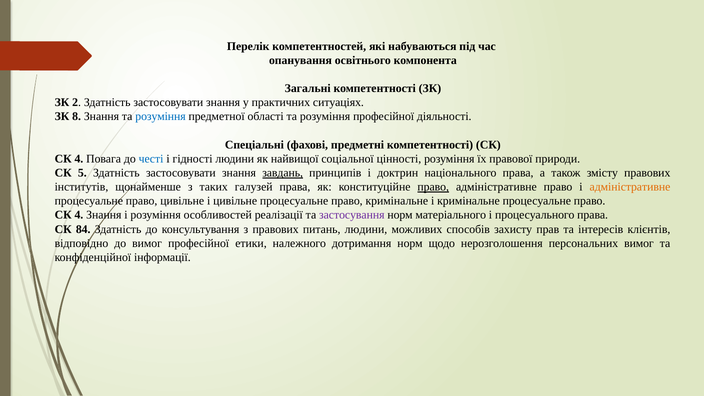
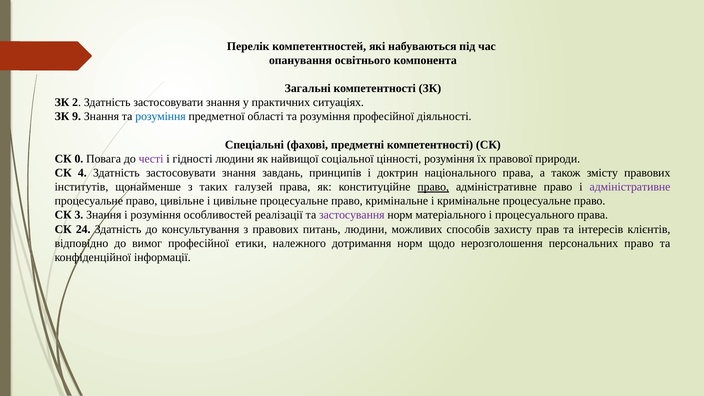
8: 8 -> 9 (77, 117)
4: 4 -> 0 (79, 159)
честі colour: blue -> purple (151, 159)
5: 5 -> 4 (82, 173)
завдань underline: present -> none (283, 173)
адміністративне colour: orange -> purple (630, 187)
4: 4 -> 3 (79, 215)
84: 84 -> 24 (83, 229)
персональних вимог: вимог -> право (639, 243)
